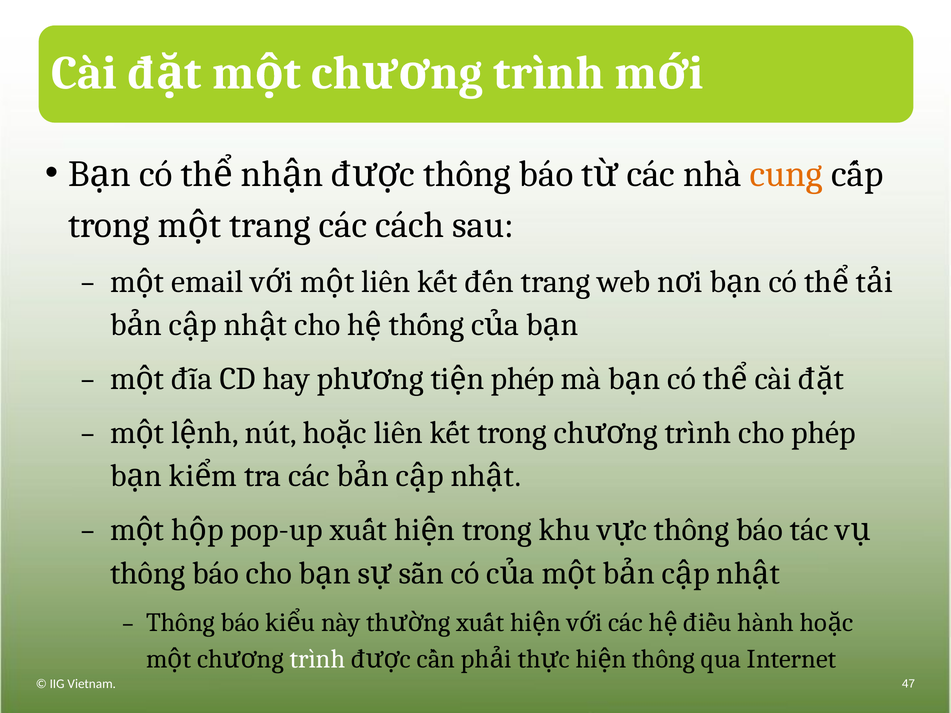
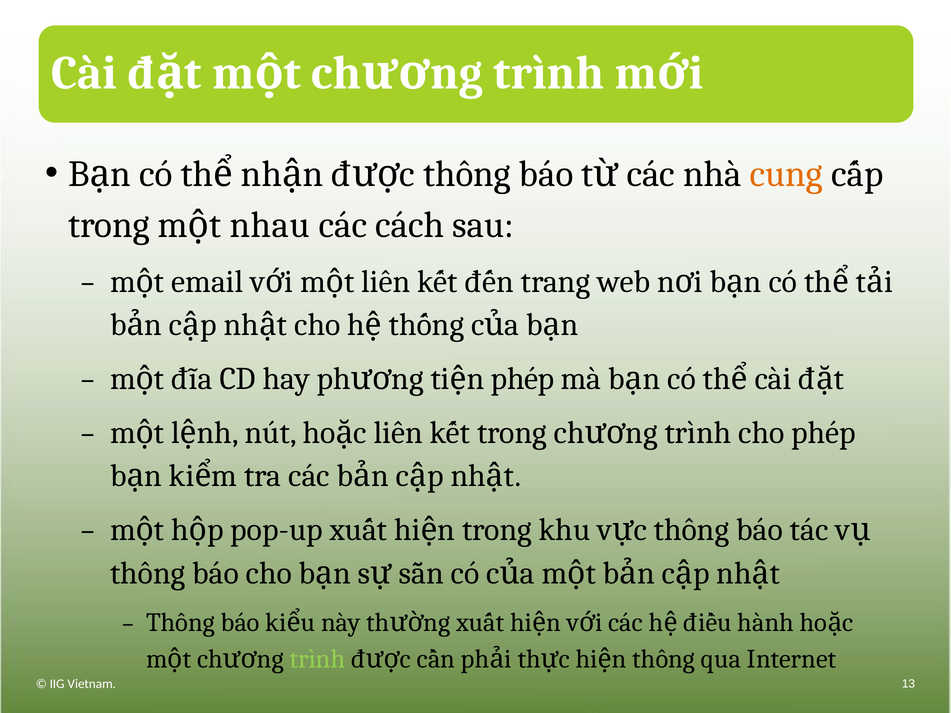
trang: trang -> nhau (270, 225)
trình colour: white -> light green (317, 659)
47: 47 -> 13 (909, 684)
